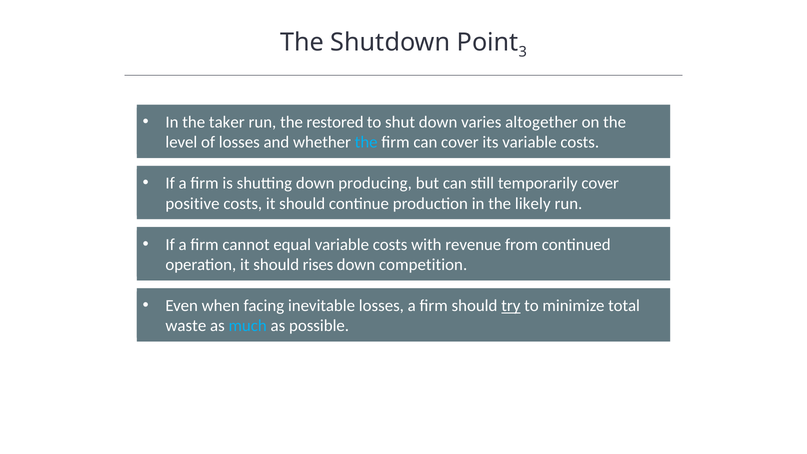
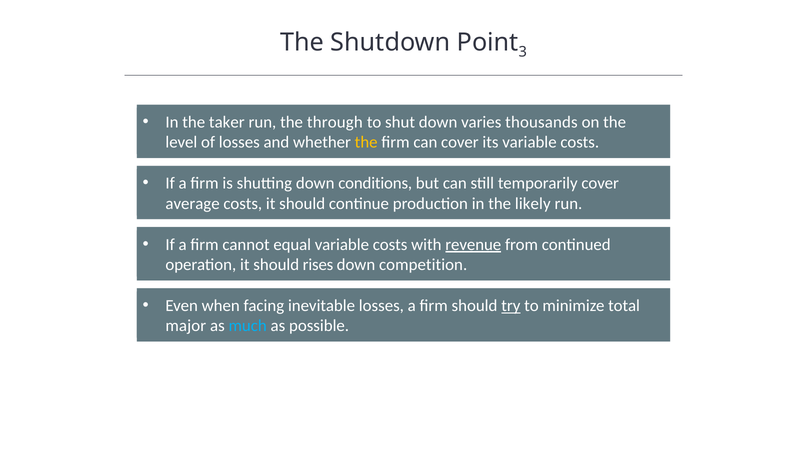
restored: restored -> through (335, 122)
altogether: altogether -> thousands (541, 122)
the colour: light blue -> yellow (366, 142)
producing: producing -> conditions (375, 183)
positive: positive -> average (193, 203)
revenue underline: none -> present (473, 244)
waste: waste -> major (186, 326)
